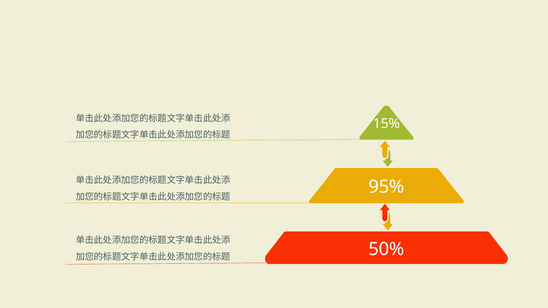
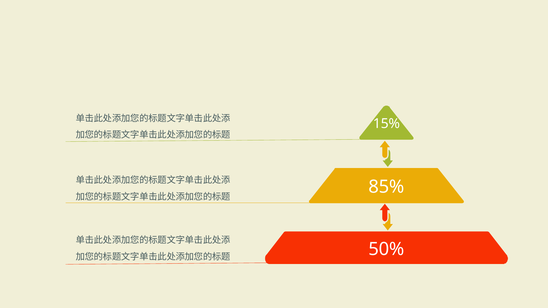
95%: 95% -> 85% (386, 187)
